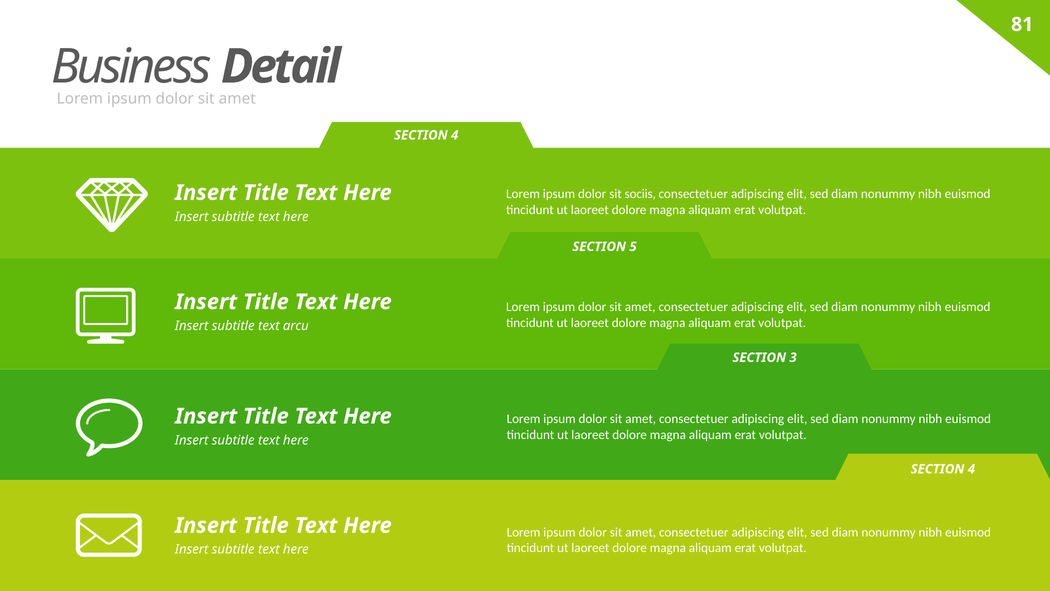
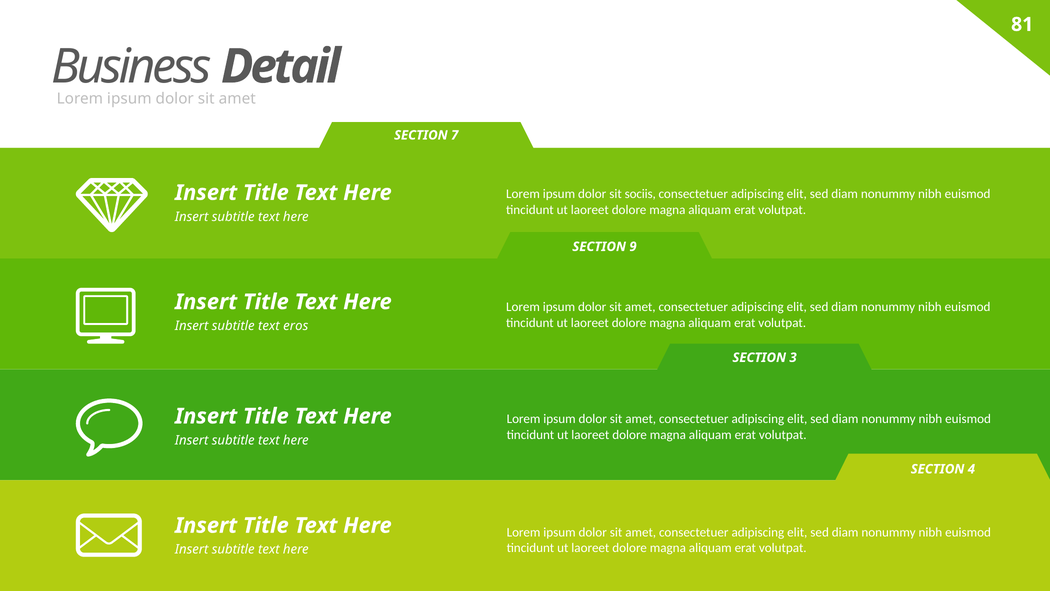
4: 4 -> 7 (455, 135)
5: 5 -> 9 (633, 247)
arcu: arcu -> eros (296, 326)
